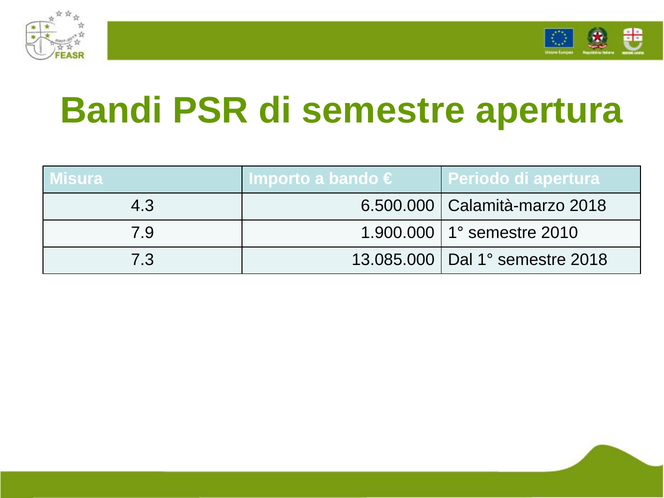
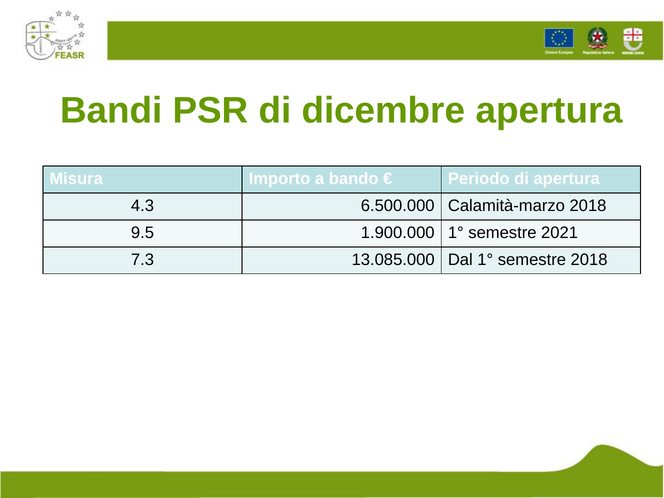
di semestre: semestre -> dicembre (383, 111)
7.9: 7.9 -> 9.5 (142, 233)
2010: 2010 -> 2021 (560, 233)
